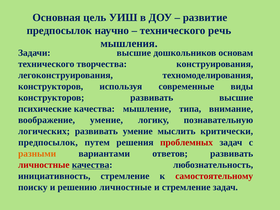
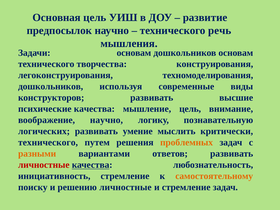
Задачи высшие: высшие -> основам (134, 53)
конструкторов: конструкторов -> дошкольников (51, 86)
мышление типа: типа -> цель (190, 109)
воображение умение: умение -> научно (106, 120)
предпосылок: предпосылок -> технического (48, 142)
проблемных colour: red -> orange (187, 142)
самостоятельному colour: red -> orange (214, 176)
